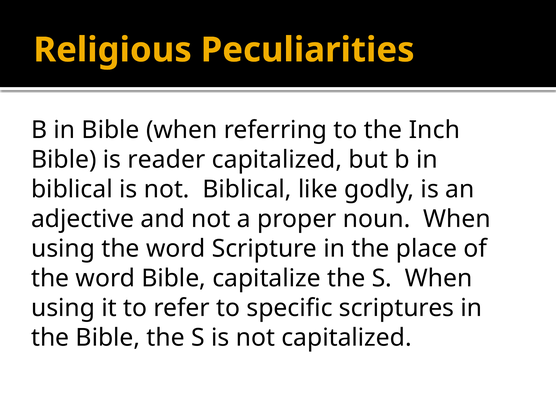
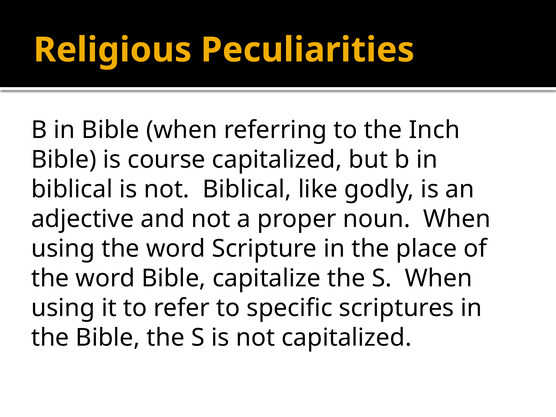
reader: reader -> course (167, 160)
